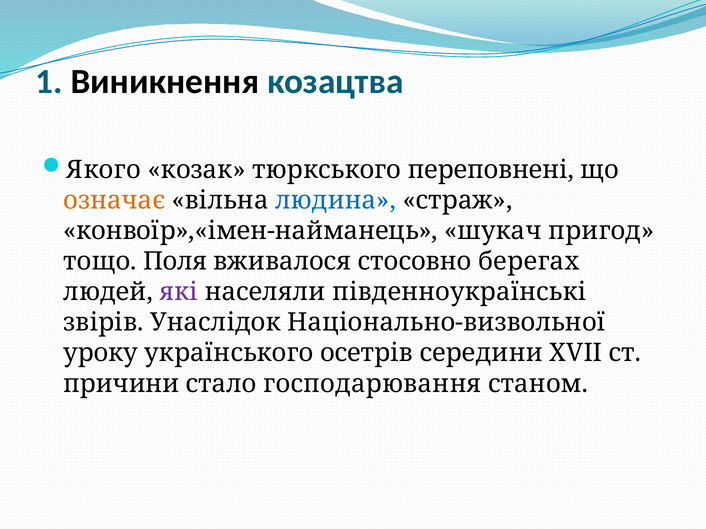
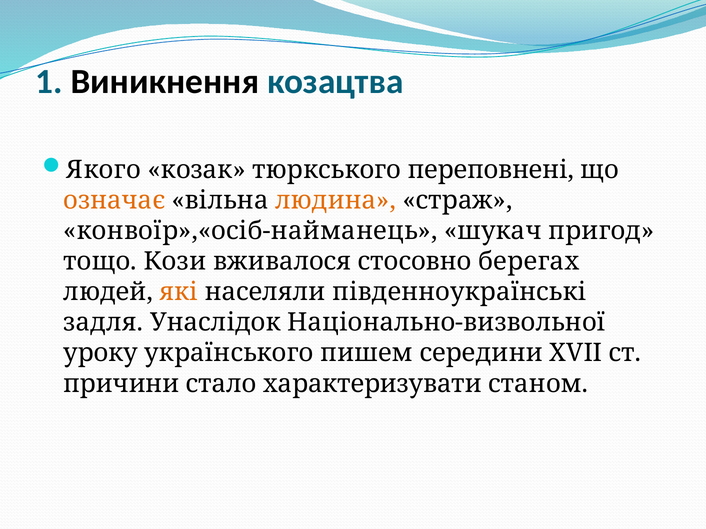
людина colour: blue -> orange (336, 201)
конвоїр»,«імен-найманець: конвоїр»,«імен-найманець -> конвоїр»,«осіб-найманець (250, 231)
Поля: Поля -> Кози (175, 262)
які colour: purple -> orange (179, 292)
звірів: звірів -> задля (103, 323)
осетрів: осетрів -> пишем (367, 353)
господарювання: господарювання -> характеризувати (373, 384)
